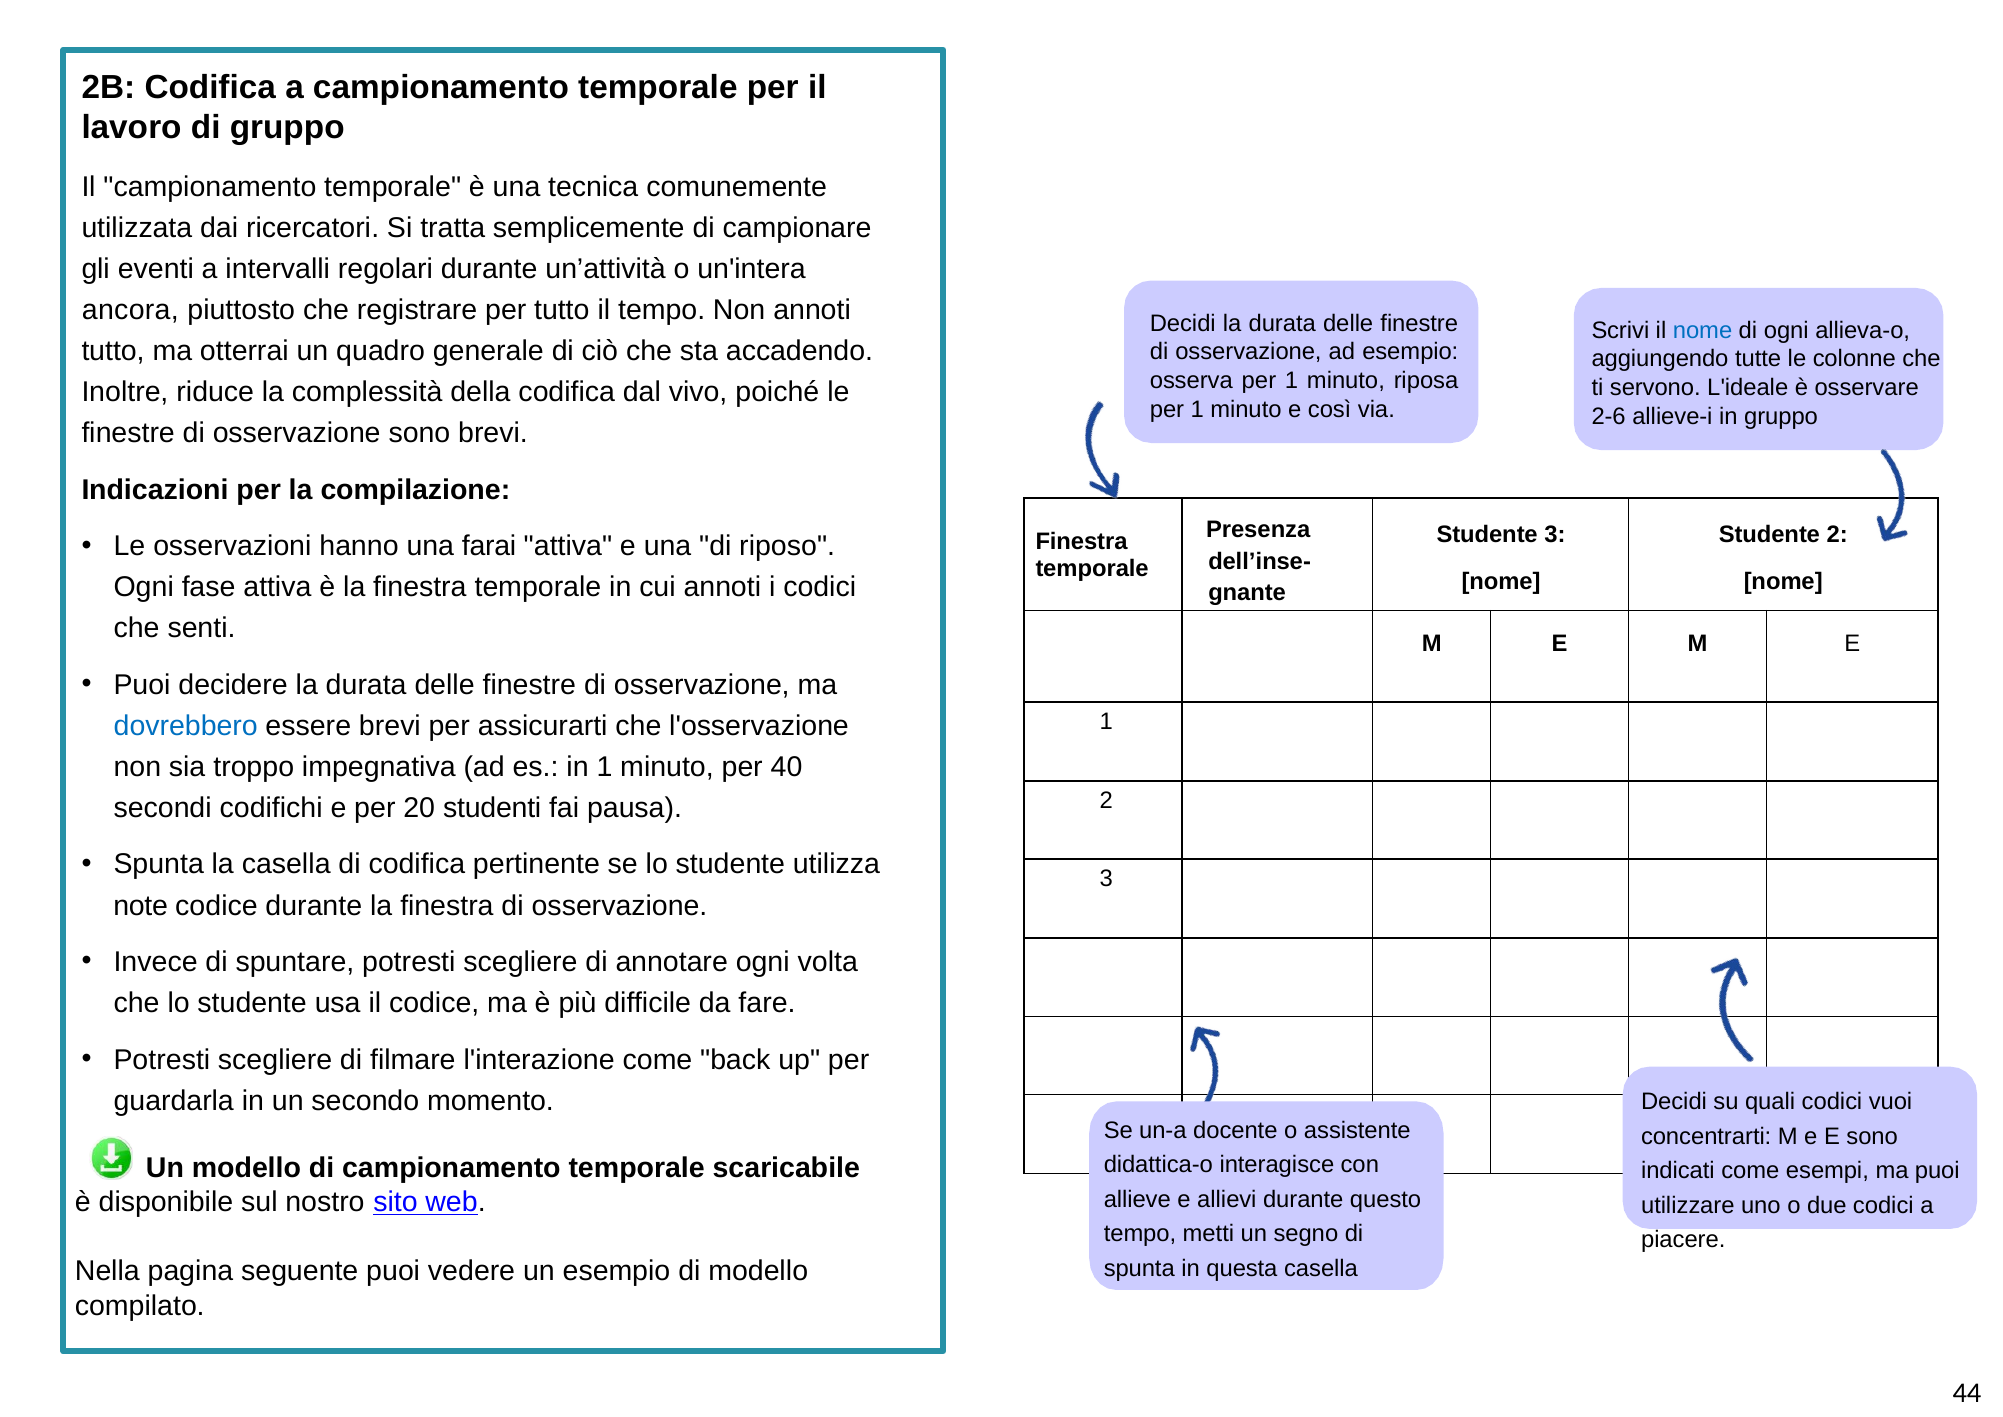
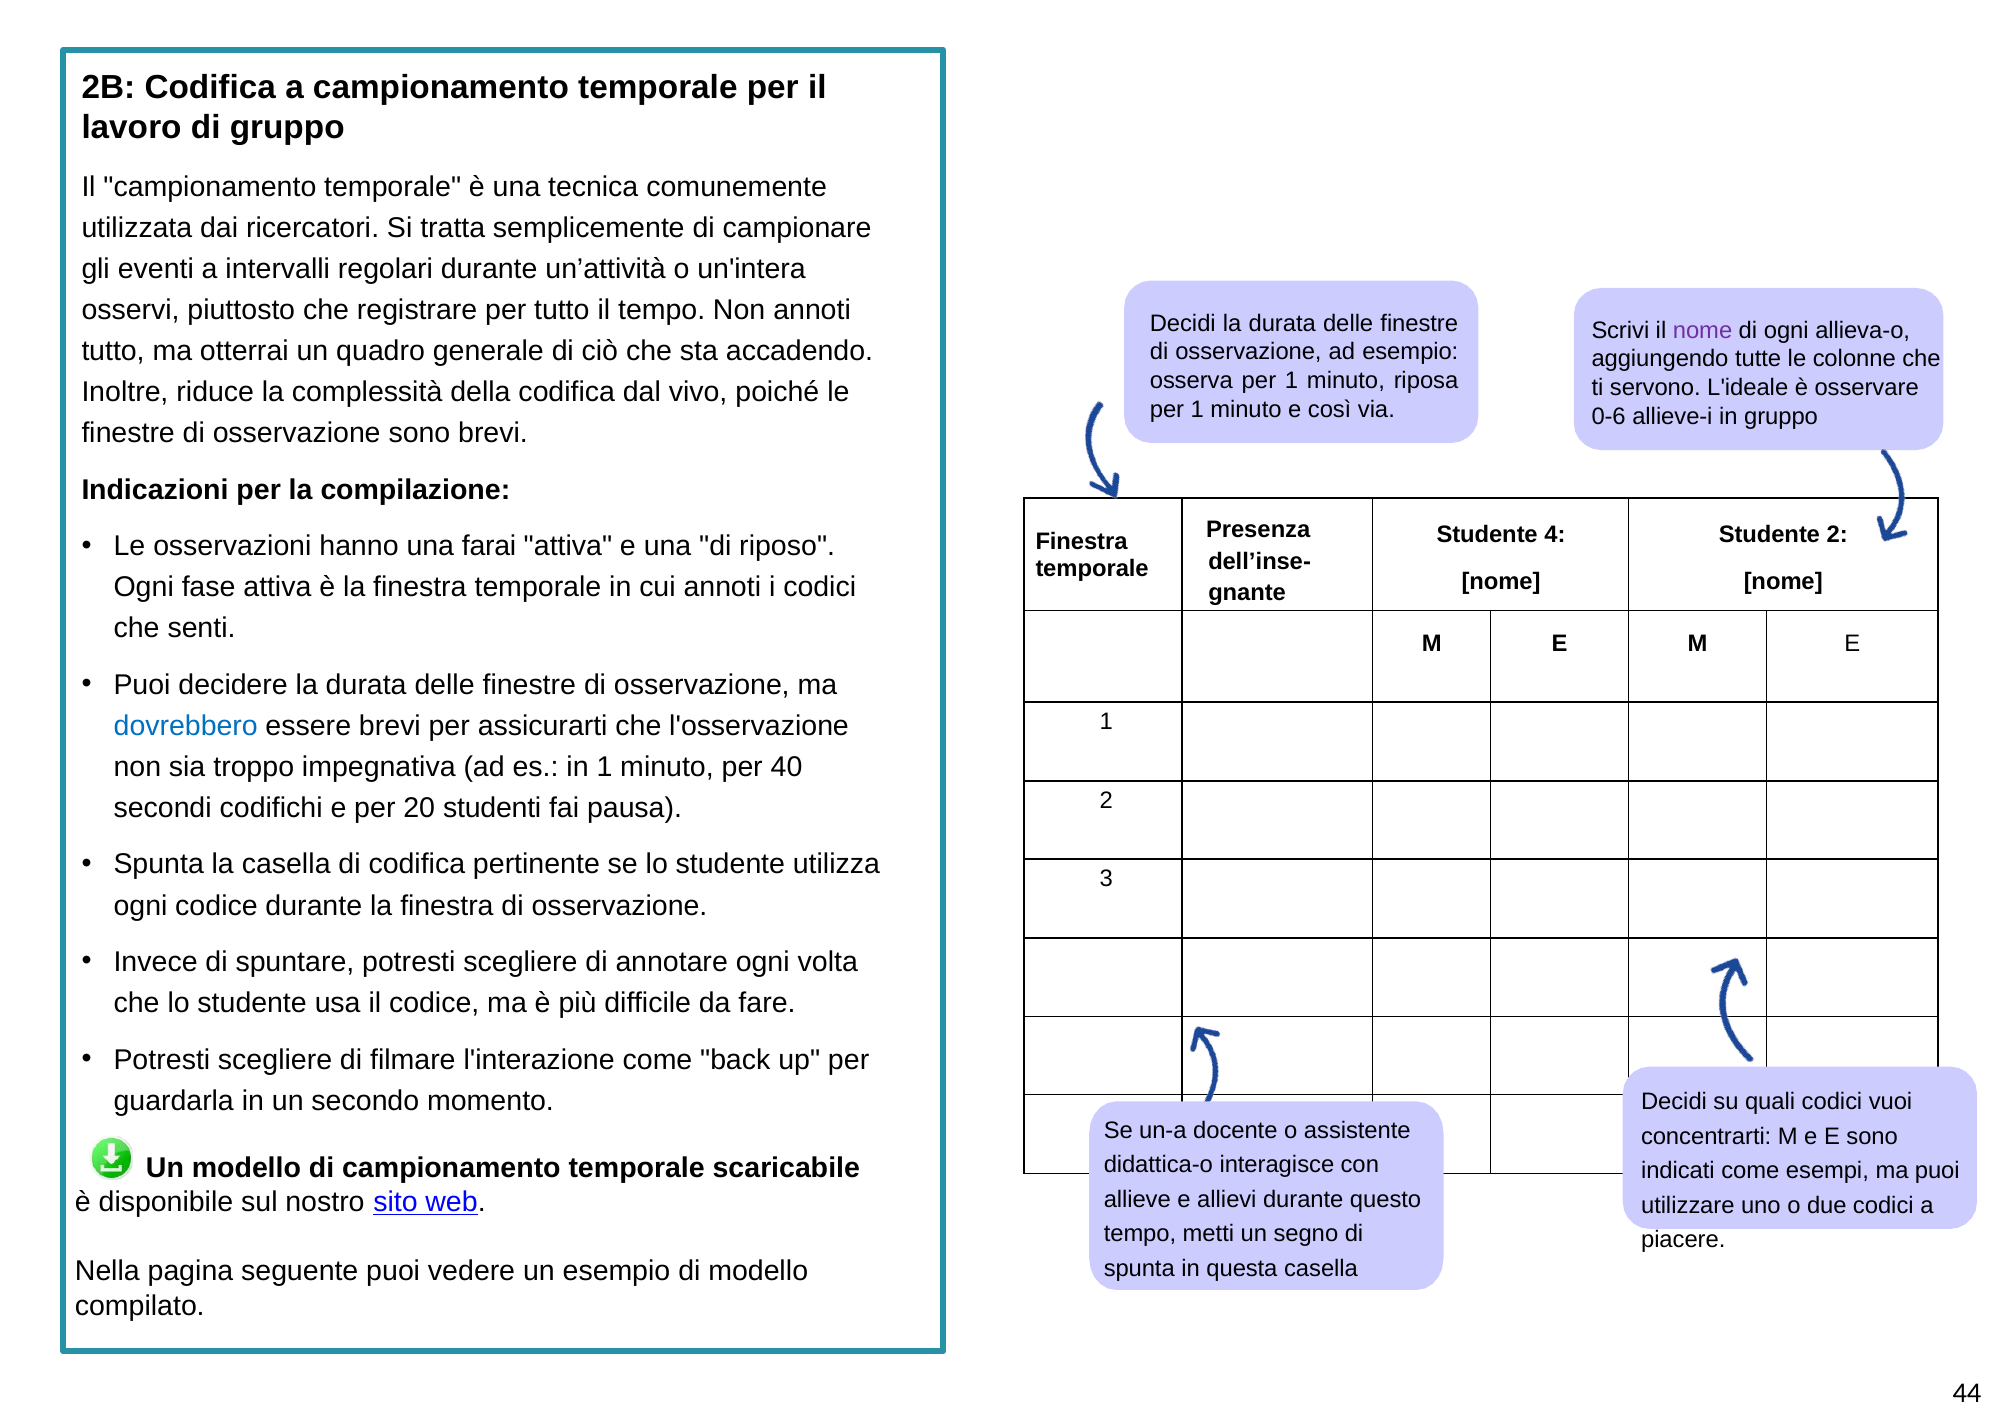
ancora: ancora -> osservi (131, 310)
nome colour: blue -> purple (1703, 330)
2-6: 2-6 -> 0-6 (1609, 416)
Studente 3: 3 -> 4 (1555, 534)
note: note -> ogni (141, 905)
